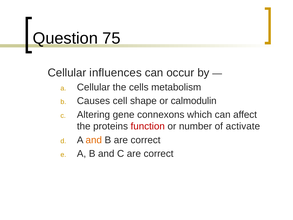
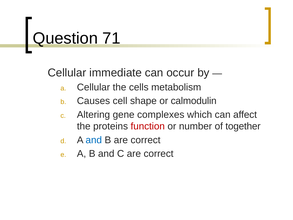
75: 75 -> 71 (111, 38)
influences: influences -> immediate (116, 73)
connexons: connexons -> complexes (161, 114)
activate: activate -> together (243, 126)
and colour: orange -> blue (94, 140)
